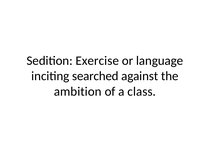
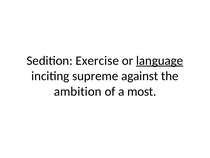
language underline: none -> present (160, 60)
searched: searched -> supreme (95, 76)
class: class -> most (142, 91)
